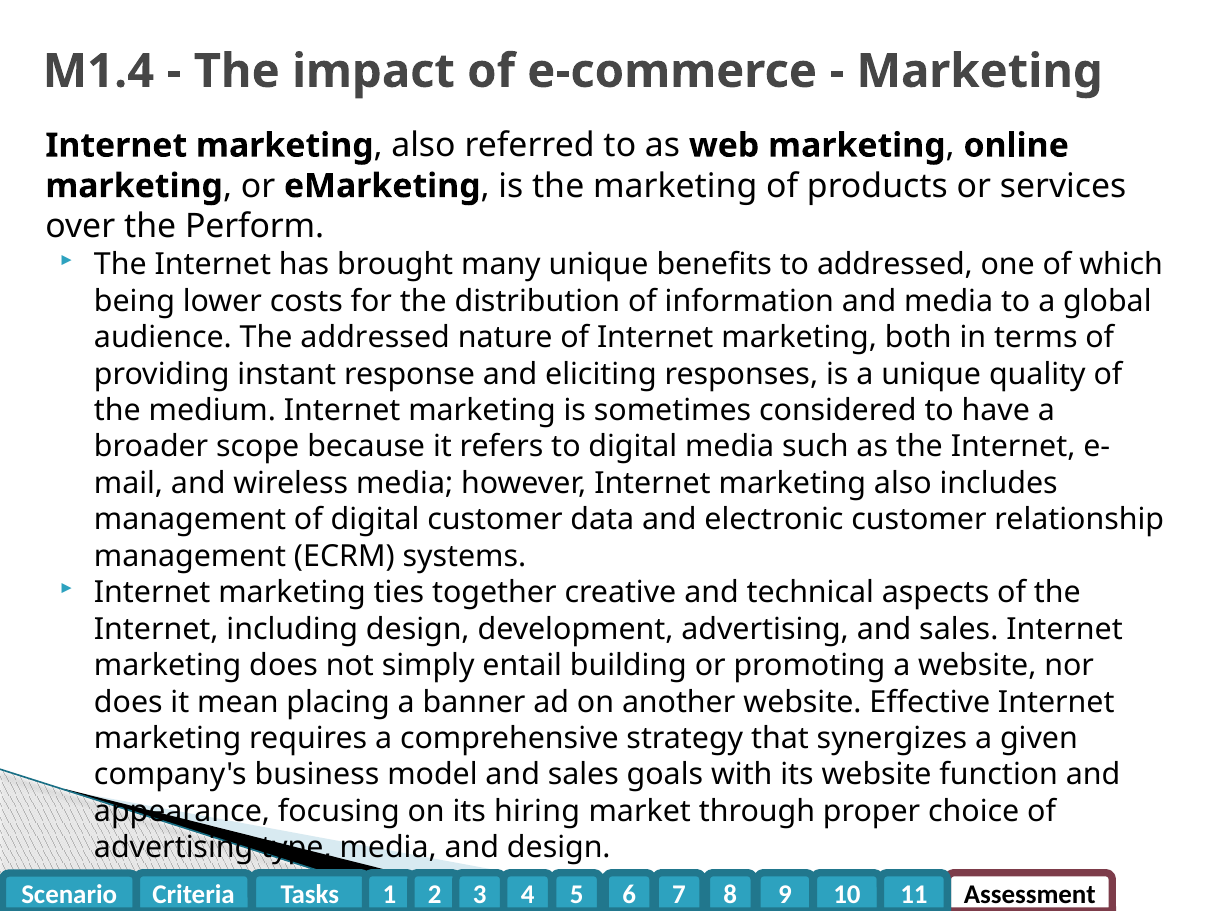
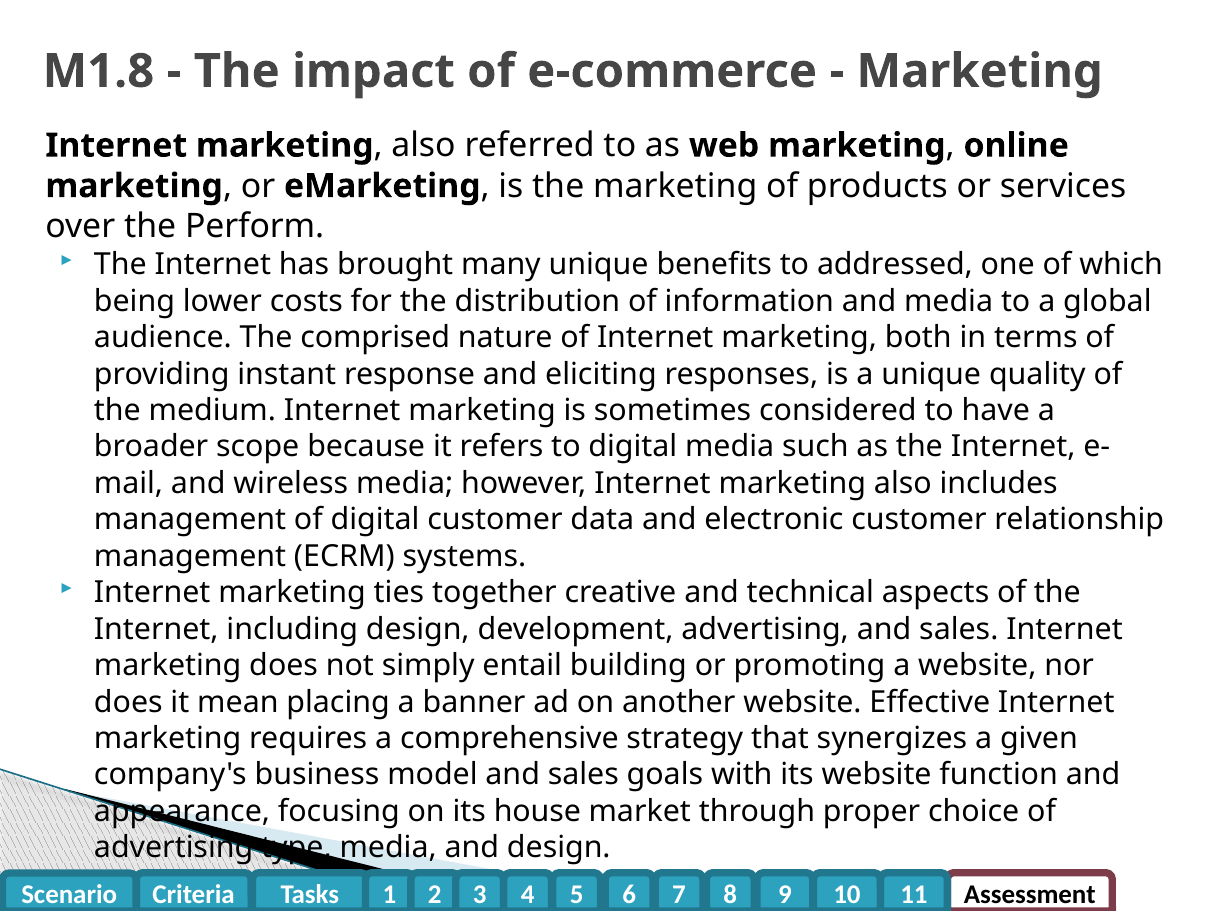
M1.4: M1.4 -> M1.8 (98, 71)
The addressed: addressed -> comprised (375, 338)
hiring: hiring -> house (537, 812)
